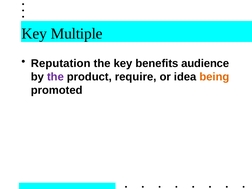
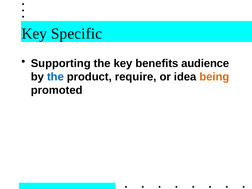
Multiple: Multiple -> Specific (77, 34)
Reputation: Reputation -> Supporting (61, 63)
the colour: purple -> blue (55, 77)
